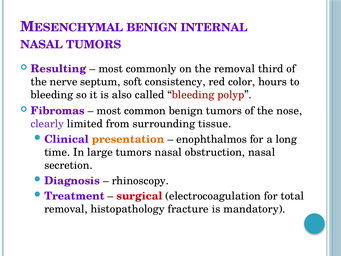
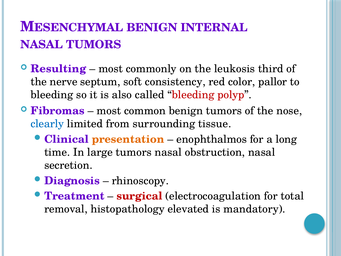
the removal: removal -> leukosis (235, 69)
hours: hours -> pallor (273, 82)
clearly colour: purple -> blue (47, 124)
fracture: fracture -> elevated (188, 209)
